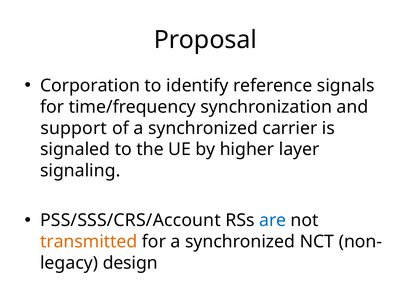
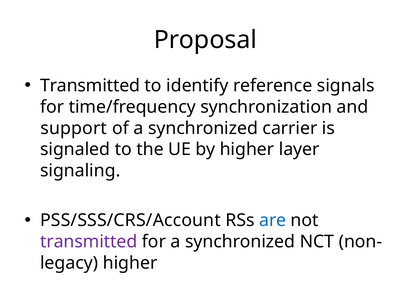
Corporation: Corporation -> Transmitted (90, 86)
transmitted colour: orange -> purple (89, 242)
design: design -> higher (130, 263)
